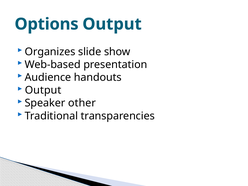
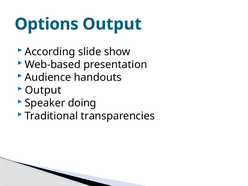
Organizes: Organizes -> According (50, 52)
other: other -> doing (82, 103)
